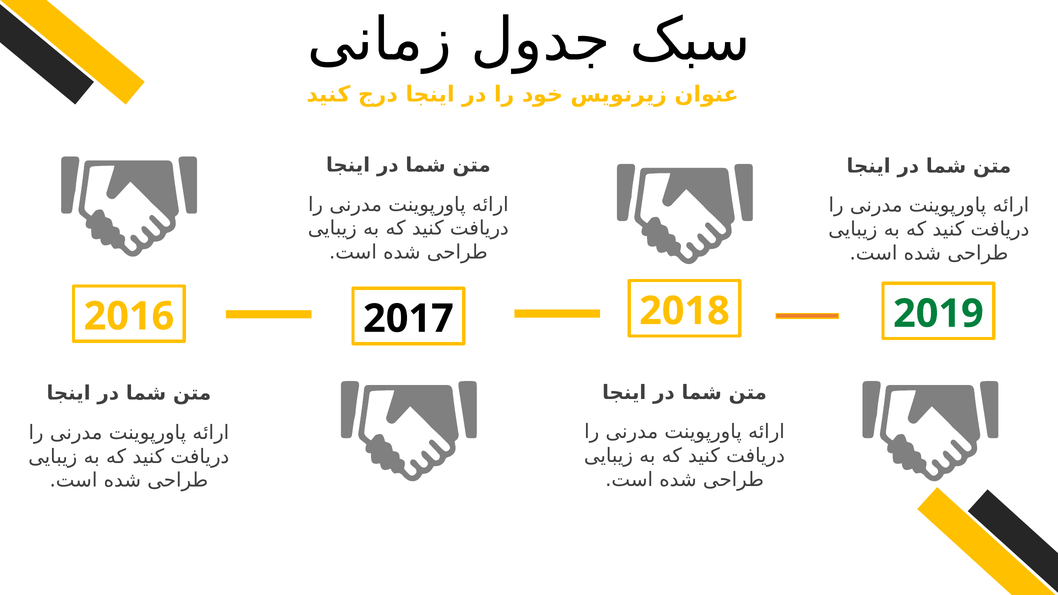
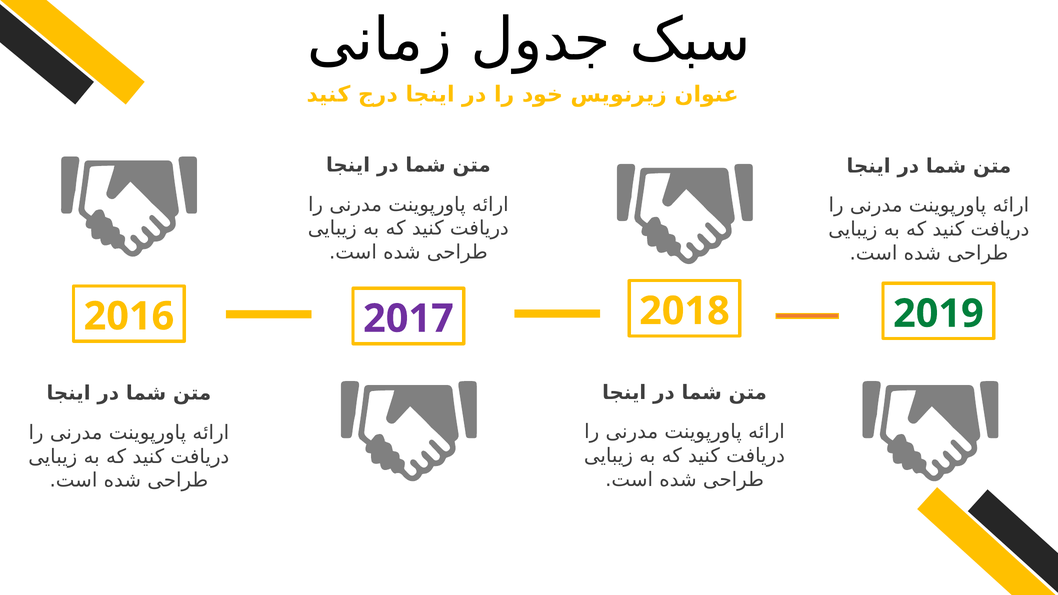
2017 colour: black -> purple (408, 319)
